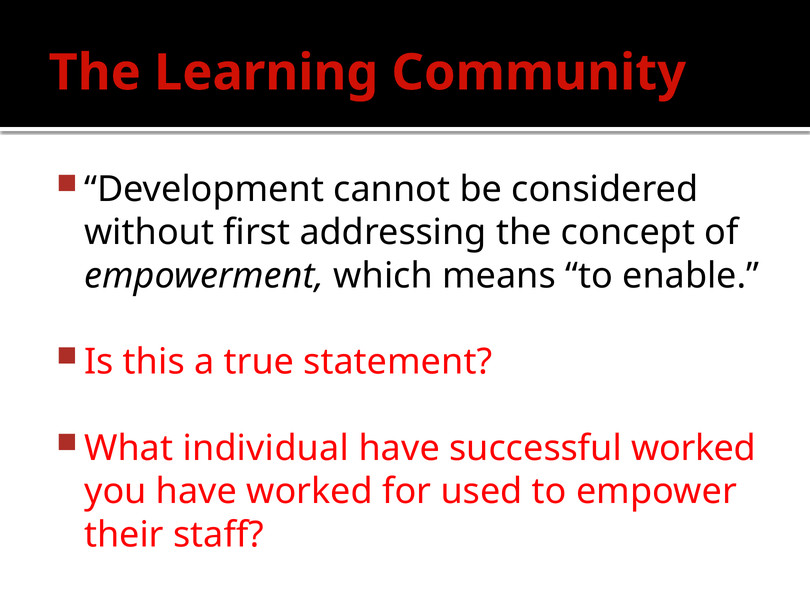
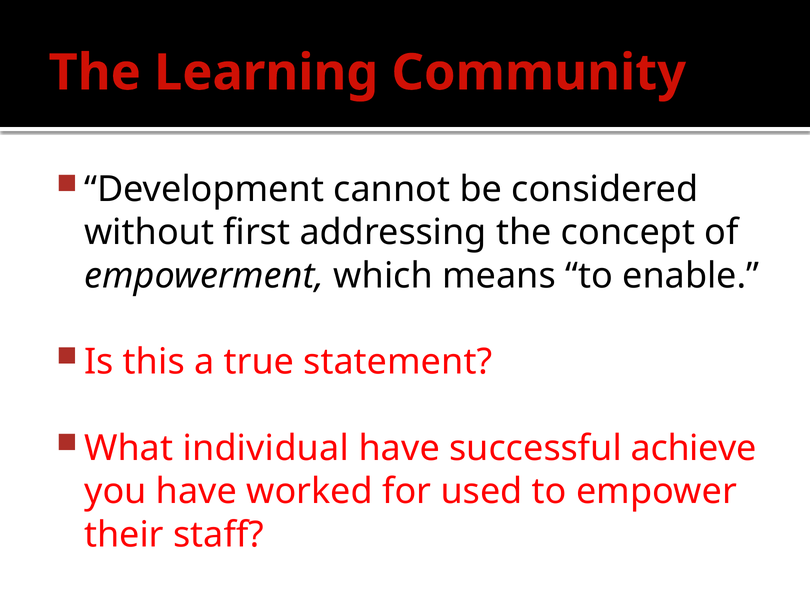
successful worked: worked -> achieve (694, 449)
